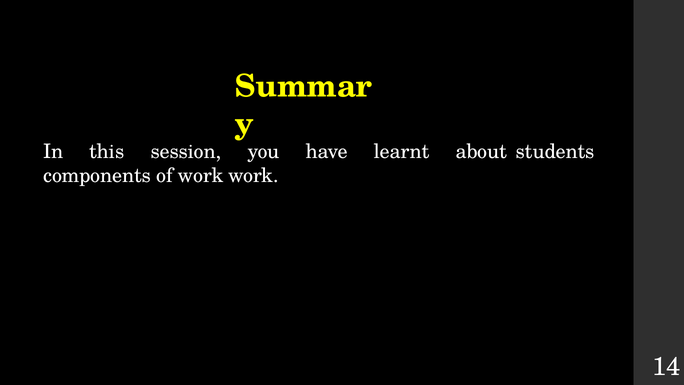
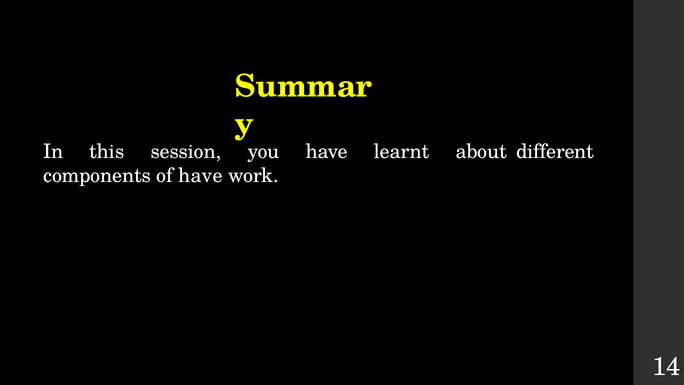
students: students -> different (555, 151)
of work: work -> have (201, 175)
